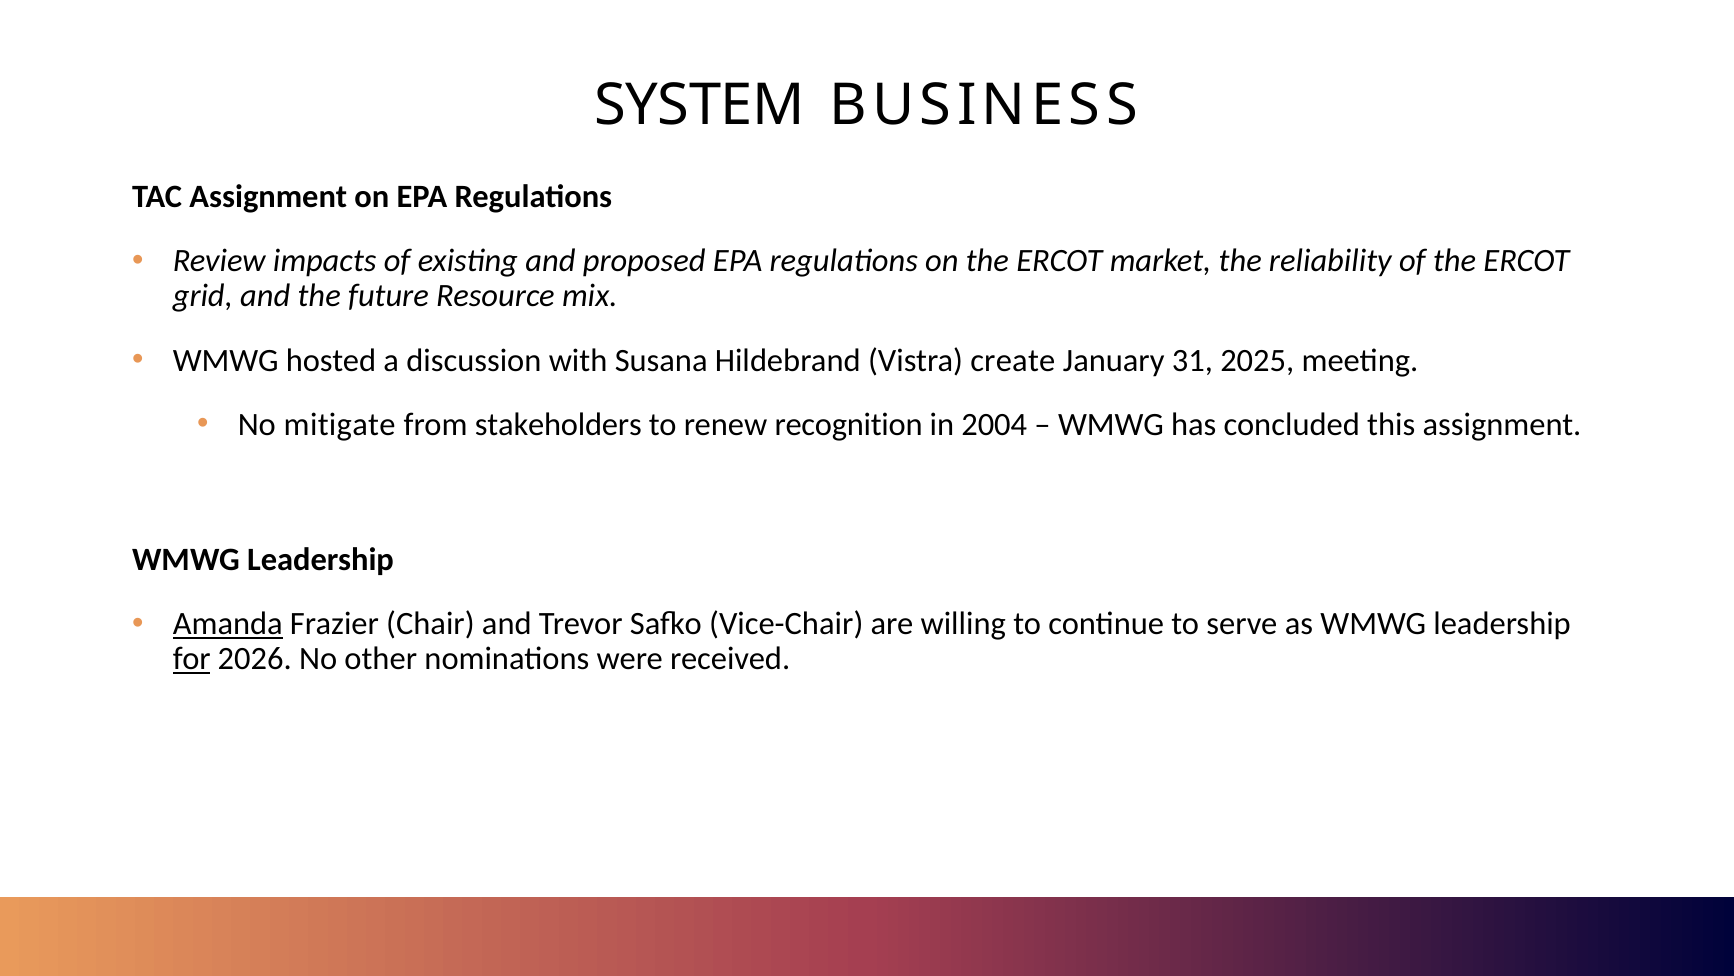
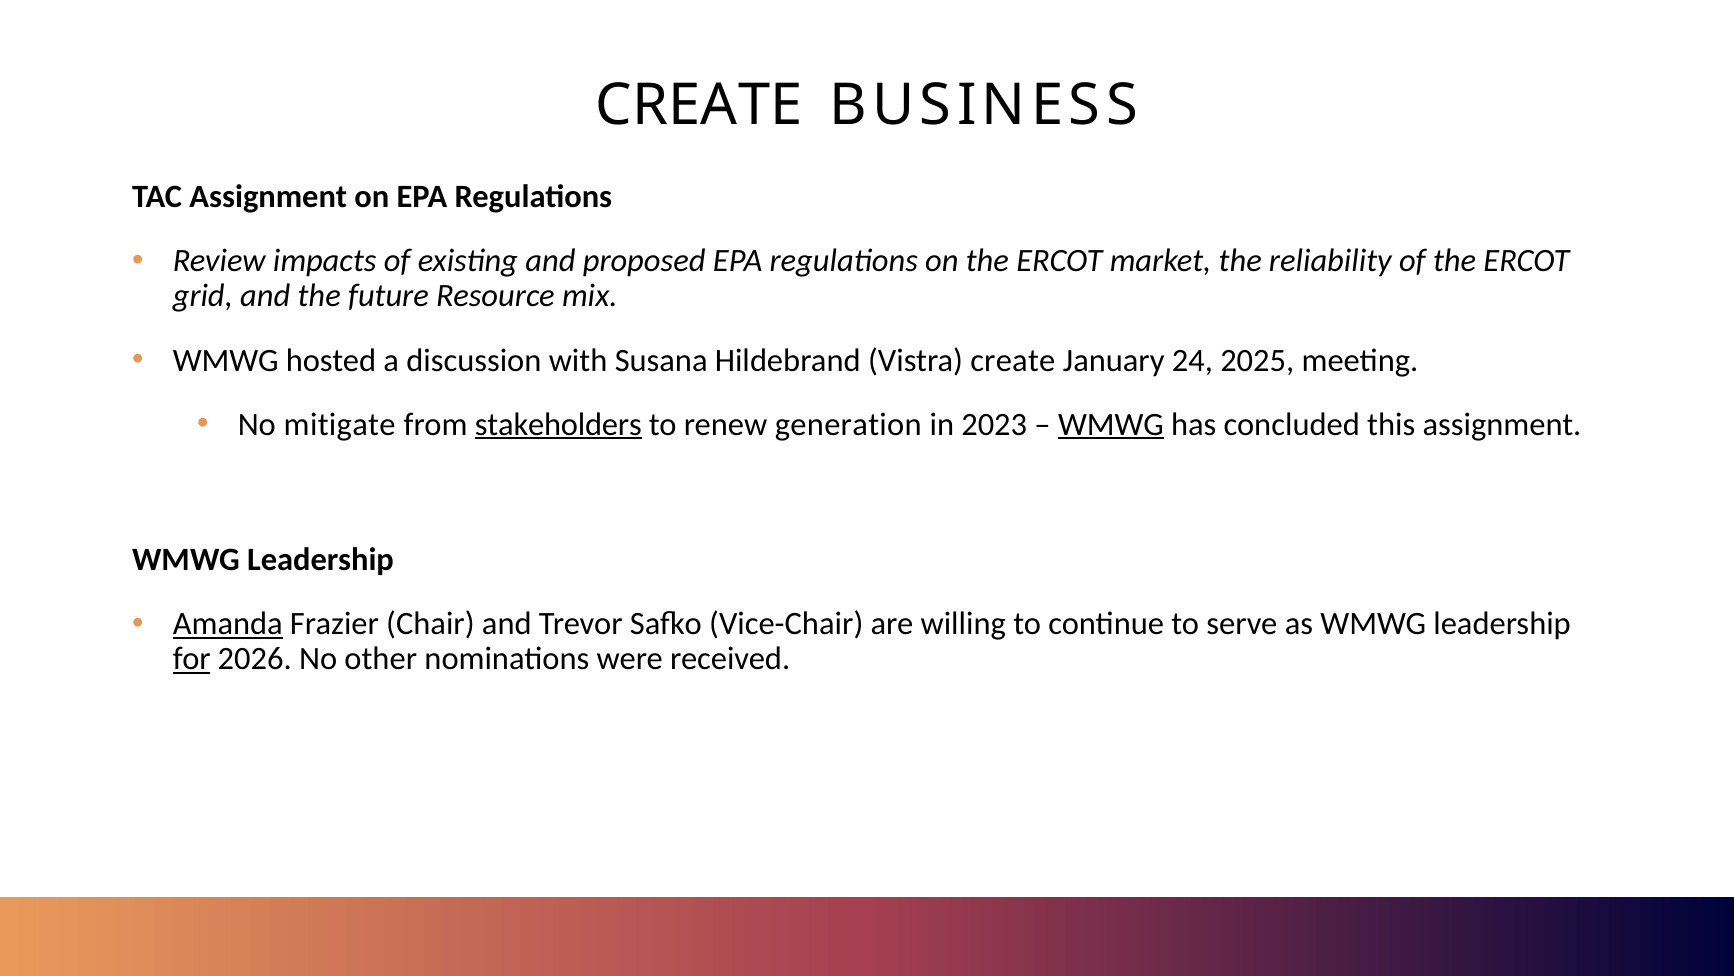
SYSTEM: SYSTEM -> CREATE (699, 106)
31: 31 -> 24 (1192, 360)
stakeholders underline: none -> present (558, 424)
recognition: recognition -> generation (848, 424)
2004: 2004 -> 2023 (994, 424)
WMWG underline: none -> present (1111, 424)
